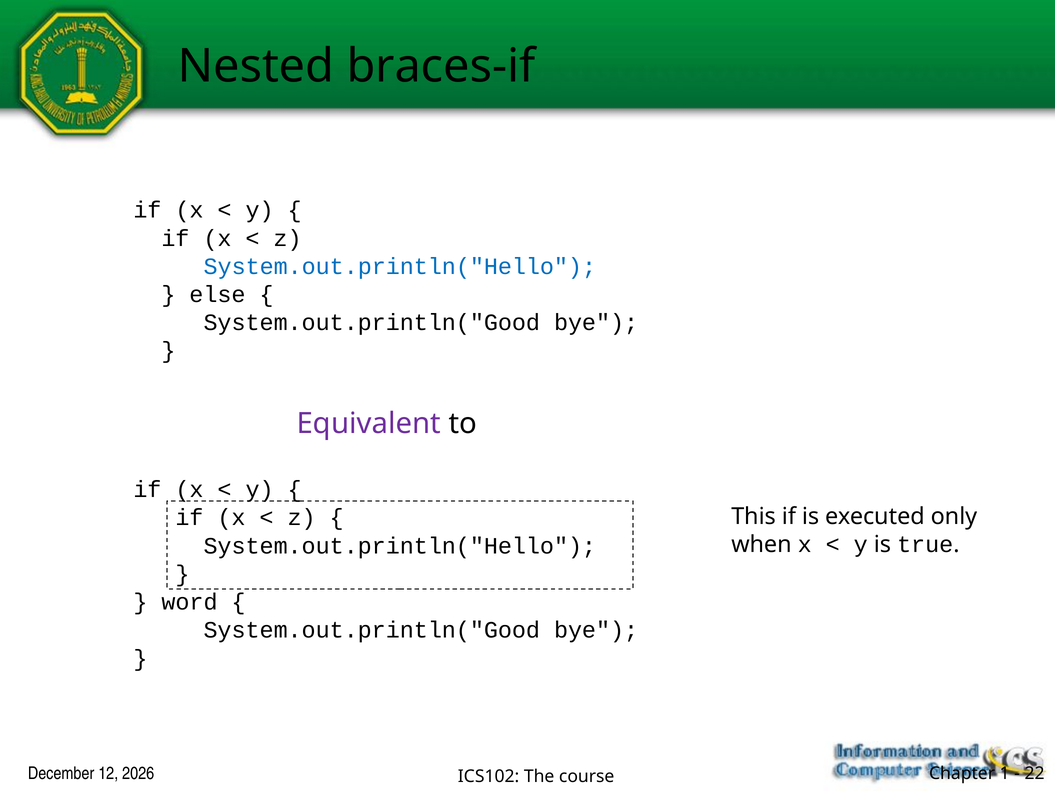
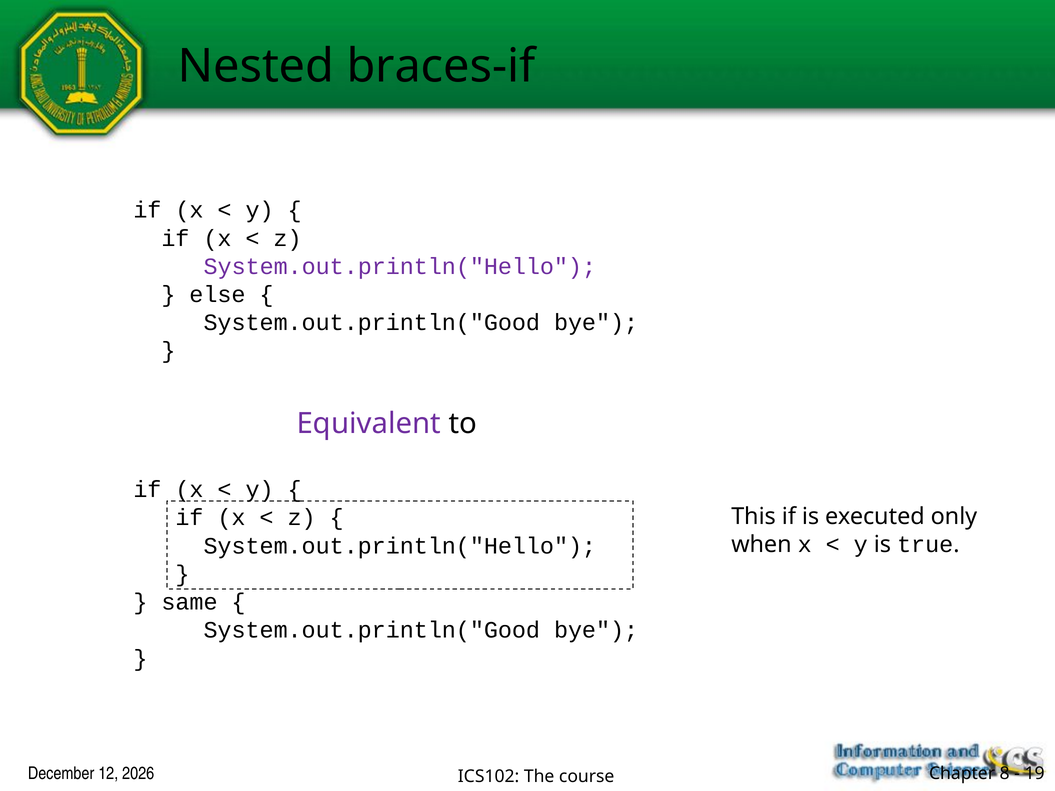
System.out.println("Hello colour: blue -> purple (400, 266)
word: word -> same (189, 602)
1: 1 -> 8 (1005, 774)
22: 22 -> 19 (1035, 774)
